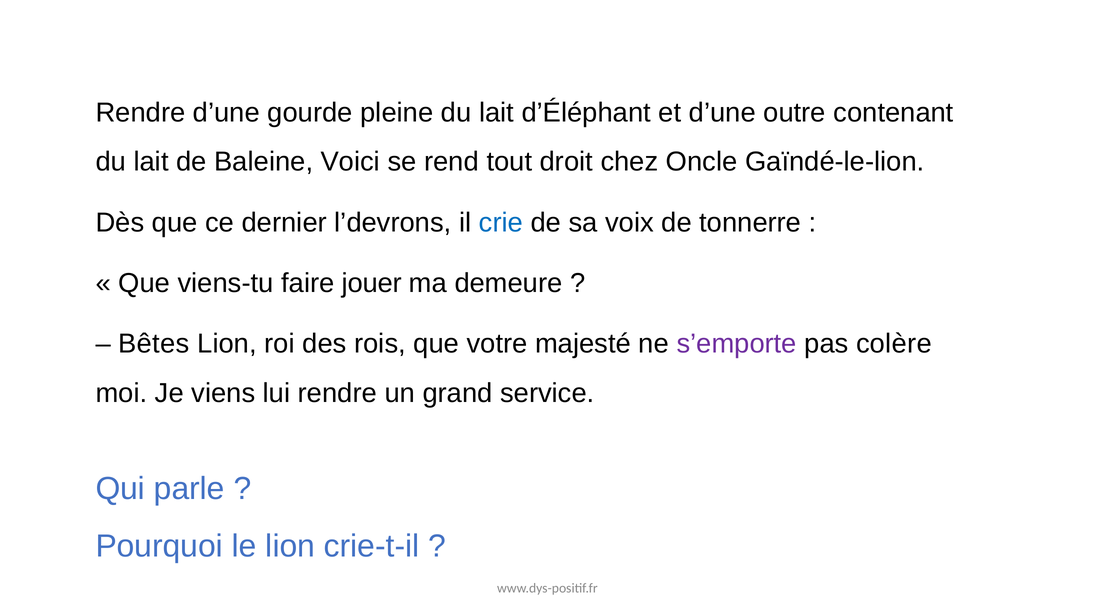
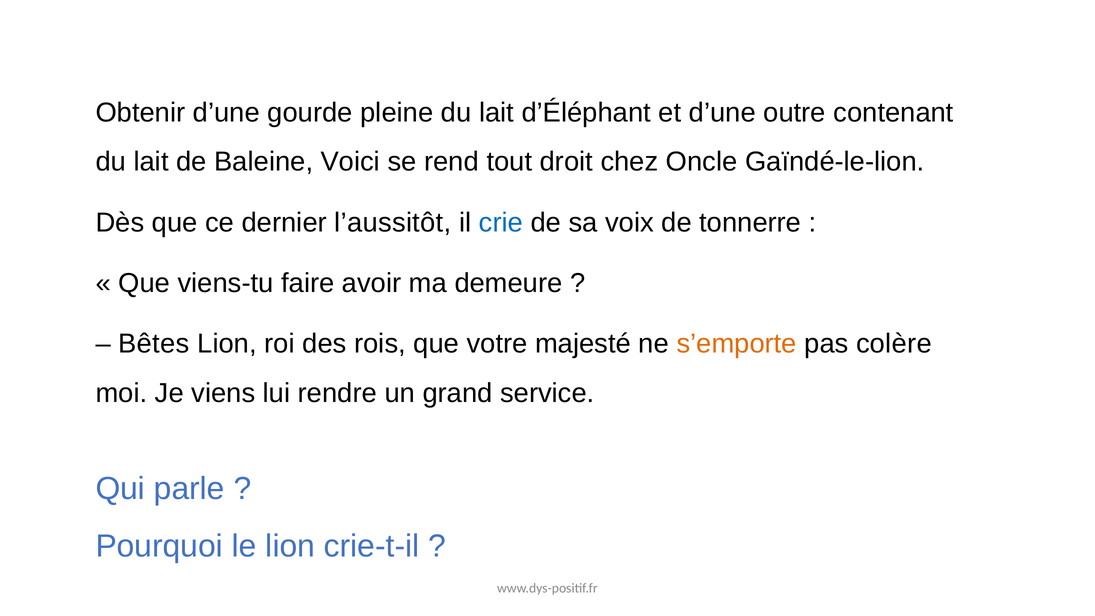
Rendre: Rendre -> Obtenir (140, 113)
l’devrons: l’devrons -> l’aussitôt (393, 223)
jouer: jouer -> avoir (372, 283)
s’emporte colour: purple -> orange (737, 344)
